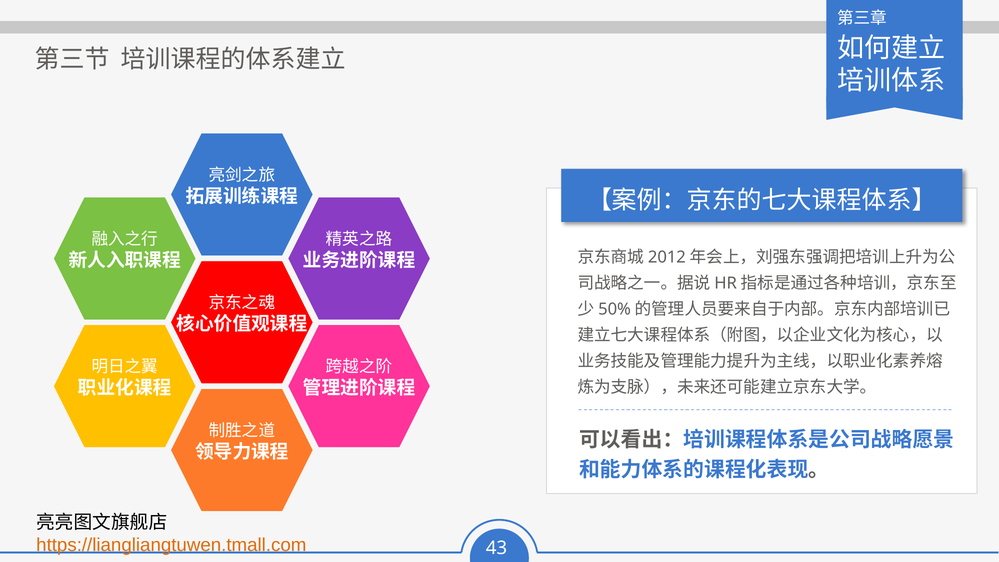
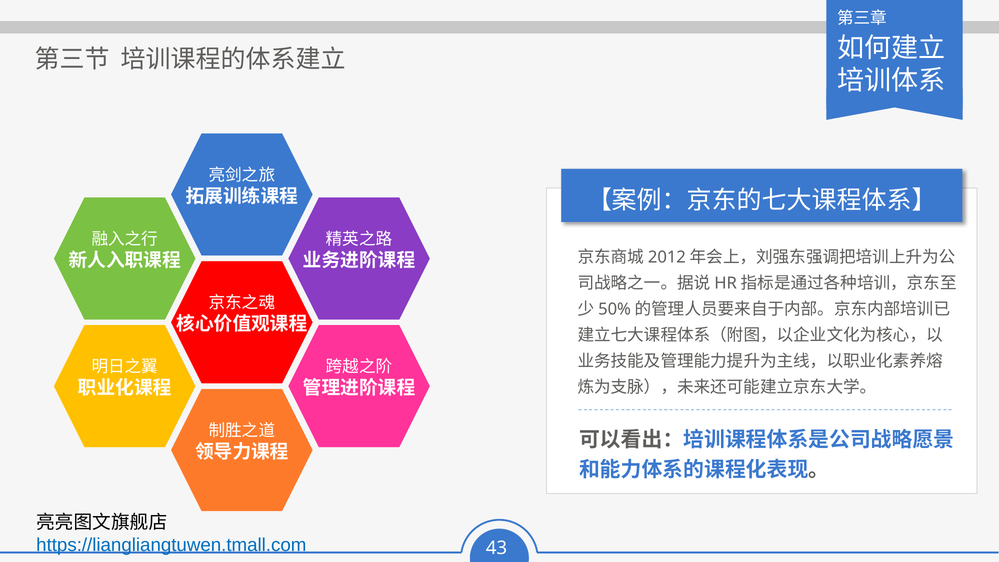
https://liangliangtuwen.tmall.com colour: orange -> blue (171, 545)
